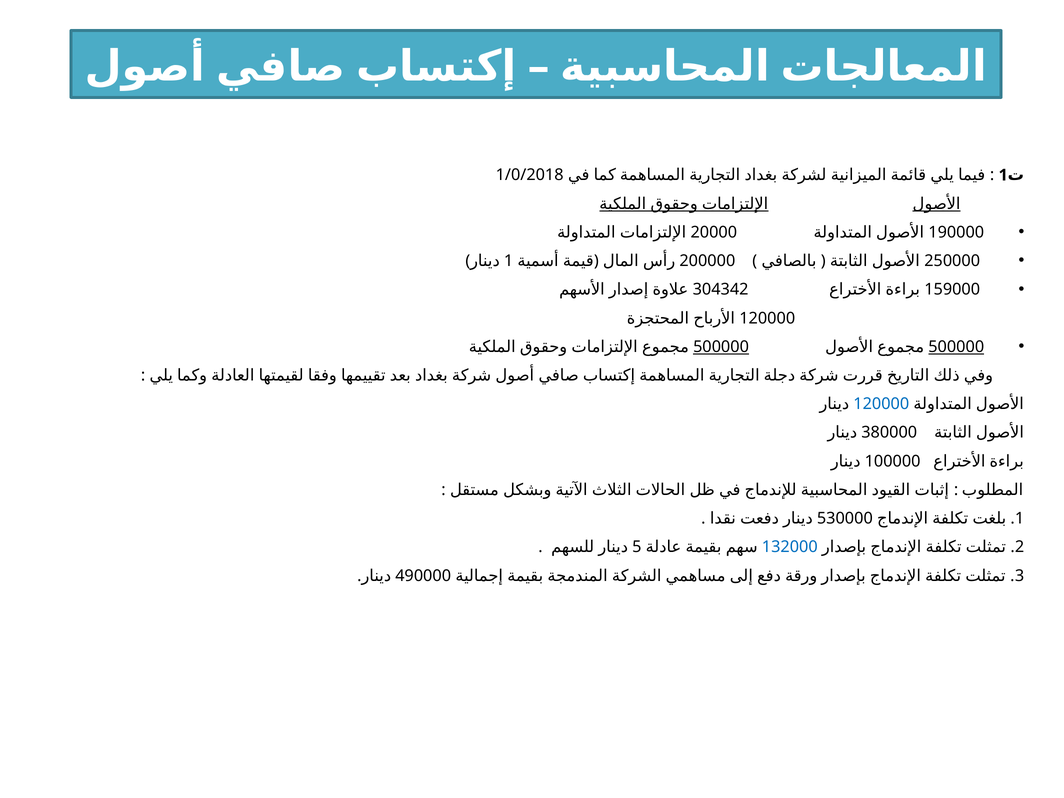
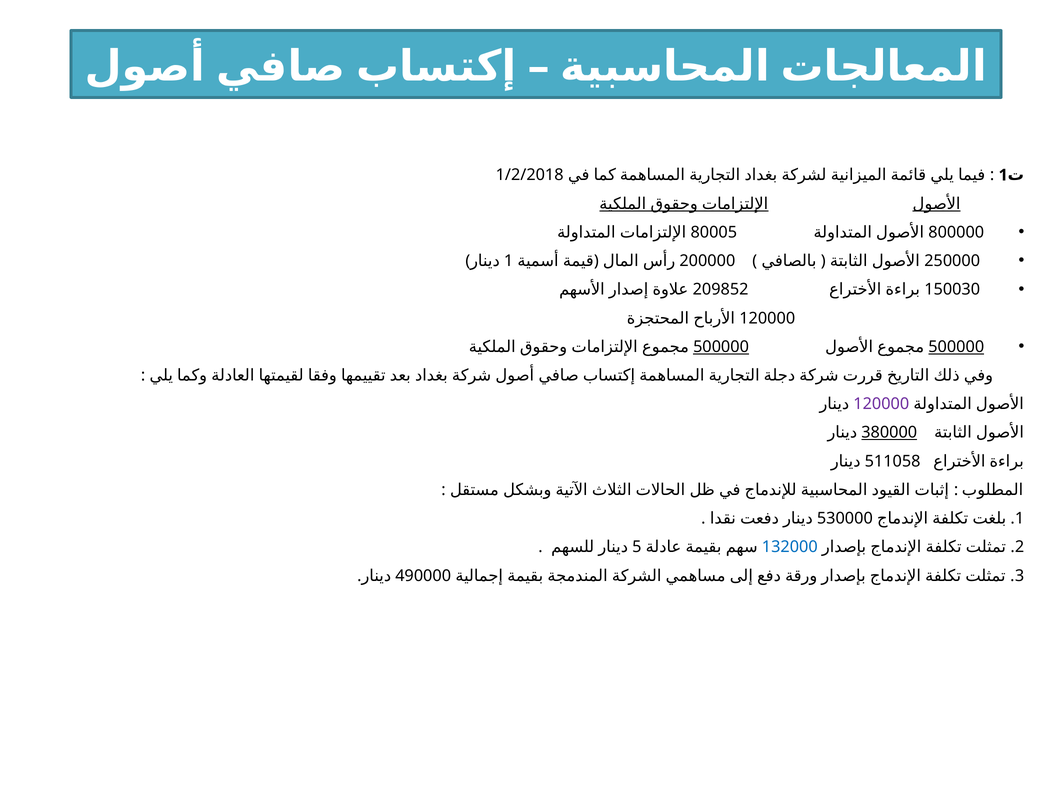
1/0/2018: 1/0/2018 -> 1/2/2018 (530, 175)
20000: 20000 -> 80005 (714, 232)
190000: 190000 -> 800000 (956, 232)
304342: 304342 -> 209852 (721, 290)
159000: 159000 -> 150030 (952, 290)
120000 colour: blue -> purple (881, 404)
380000 underline: none -> present (889, 433)
100000: 100000 -> 511058 (893, 461)
